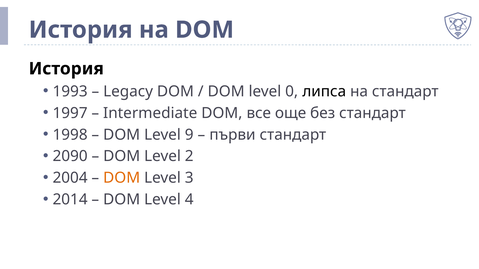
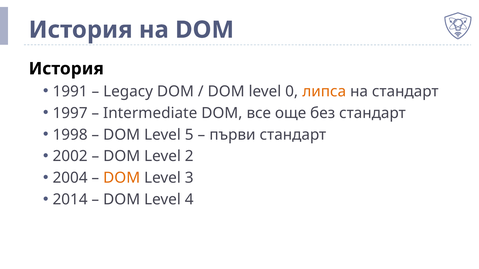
1993: 1993 -> 1991 (70, 92)
липса colour: black -> orange (324, 92)
9: 9 -> 5 (189, 135)
2090: 2090 -> 2002 (70, 157)
